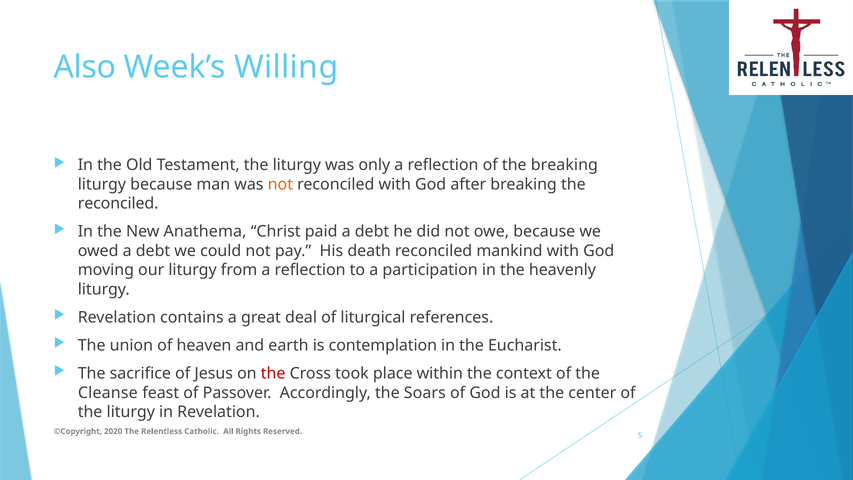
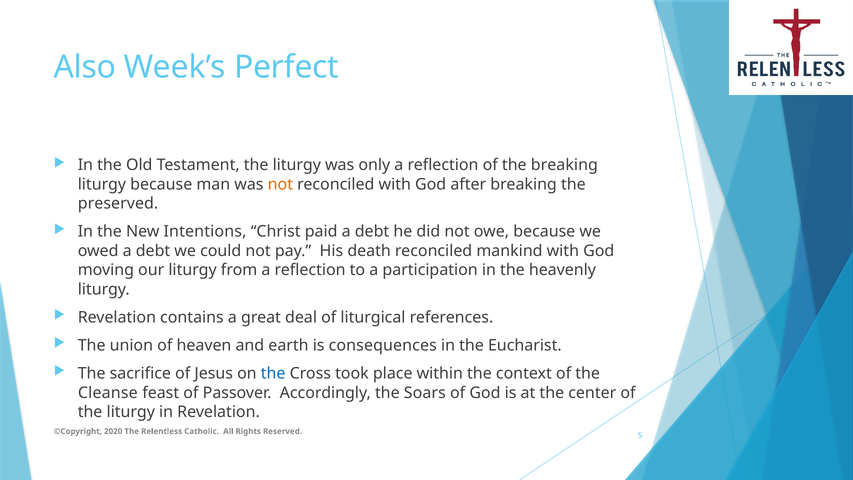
Willing: Willing -> Perfect (287, 67)
reconciled: reconciled -> preserved (118, 203)
Anathema: Anathema -> Intentions (205, 232)
contemplation: contemplation -> consequences (383, 345)
the colour: red -> blue (273, 373)
